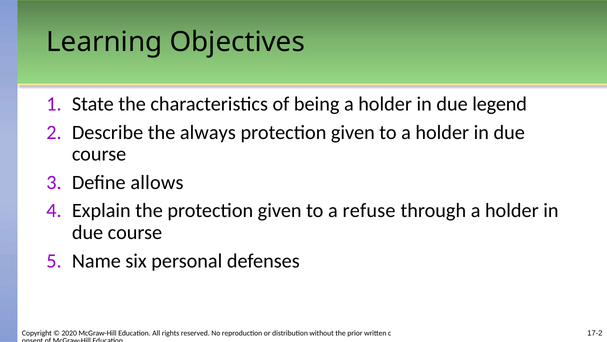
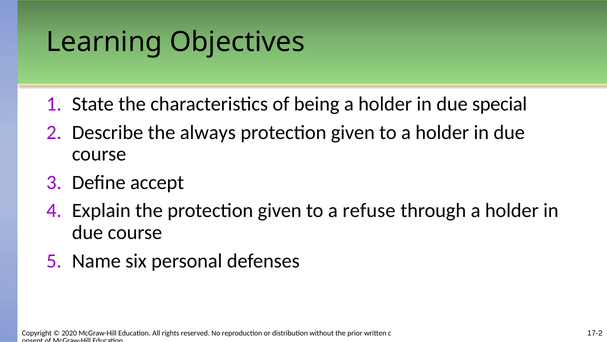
legend: legend -> special (500, 104)
allows: allows -> accept (157, 182)
